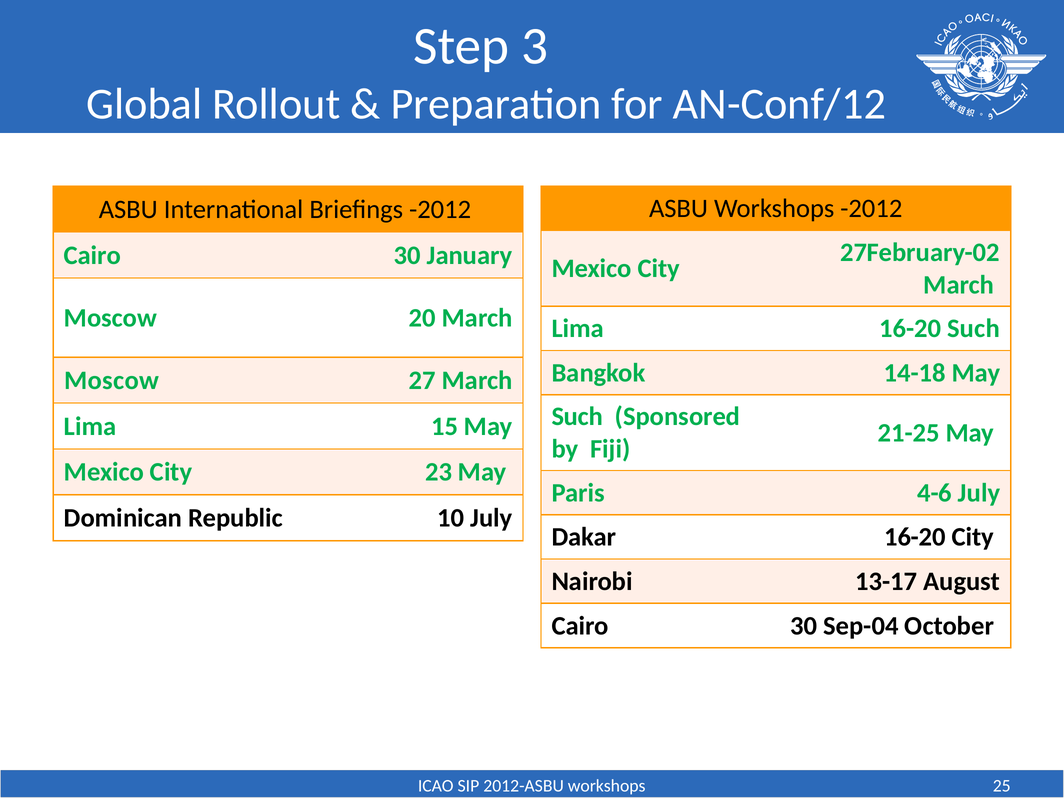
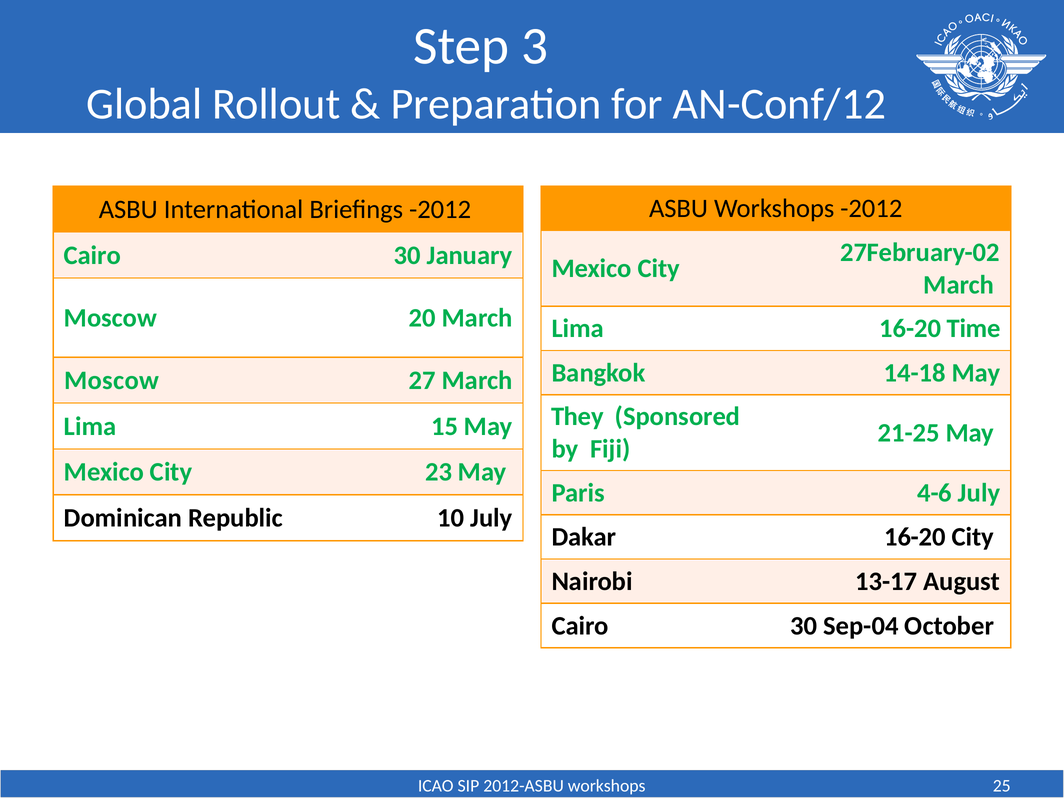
16-20 Such: Such -> Time (974, 329)
Such: Such -> They (577, 417)
